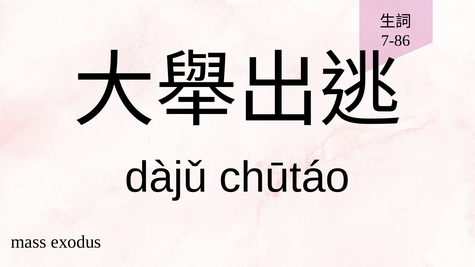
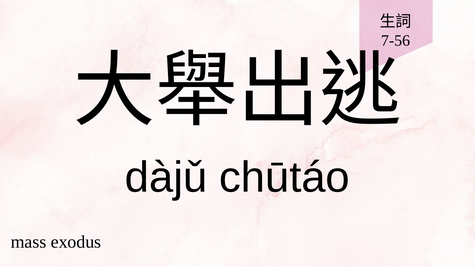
7-86: 7-86 -> 7-56 (396, 41)
